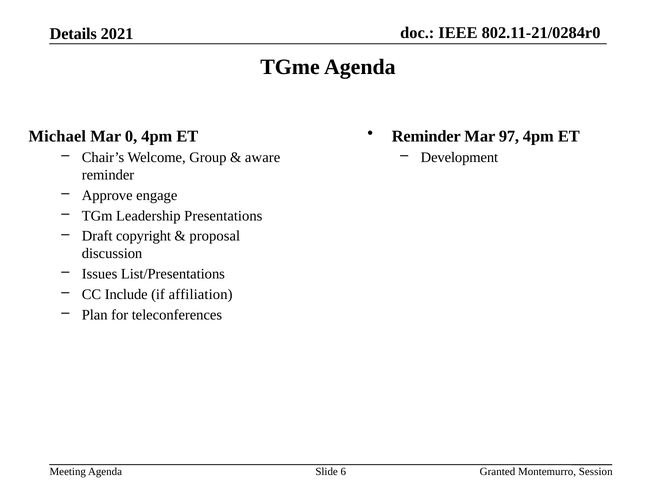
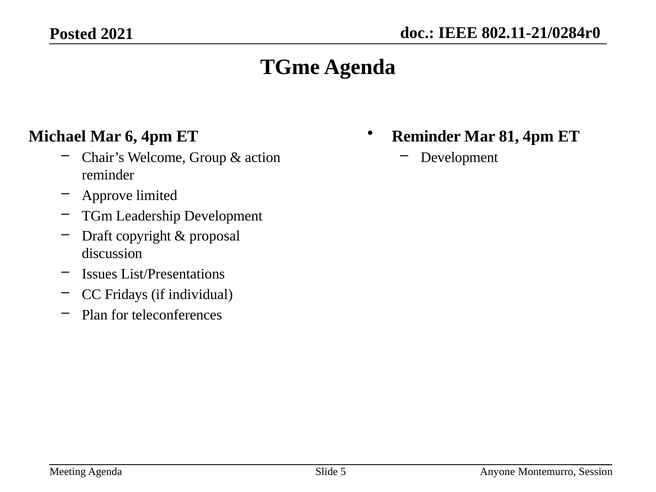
Details: Details -> Posted (73, 34)
97: 97 -> 81 (509, 136)
0: 0 -> 6 (131, 136)
aware: aware -> action (263, 157)
engage: engage -> limited (157, 195)
Leadership Presentations: Presentations -> Development (223, 216)
Include: Include -> Fridays (126, 294)
affiliation: affiliation -> individual (201, 294)
6: 6 -> 5 (343, 472)
Granted: Granted -> Anyone (497, 472)
